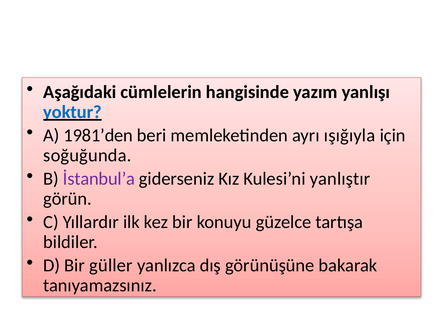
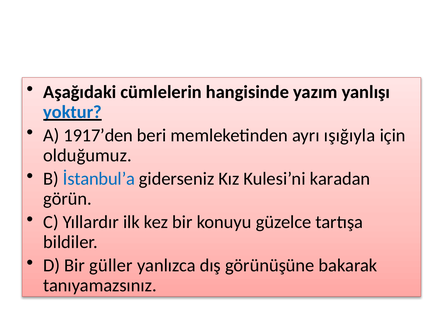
1981’den: 1981’den -> 1917’den (98, 136)
soğuğunda: soğuğunda -> olduğumuz (87, 155)
İstanbul’a colour: purple -> blue (99, 179)
yanlıştır: yanlıştır -> karadan (340, 179)
